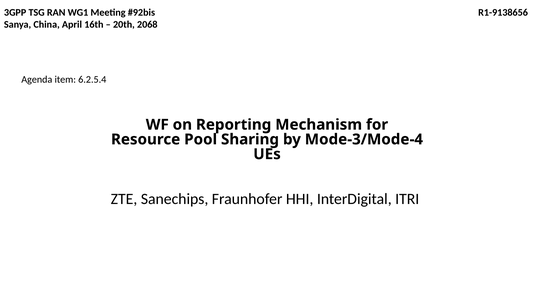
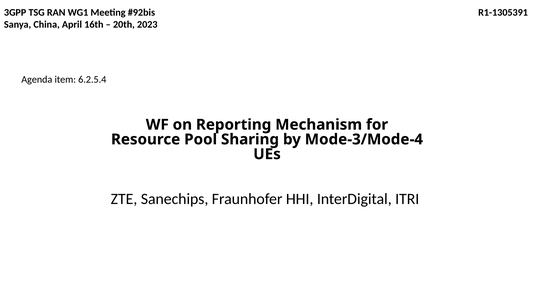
R1-9138656: R1-9138656 -> R1-1305391 (503, 12)
2068: 2068 -> 2023 (147, 25)
